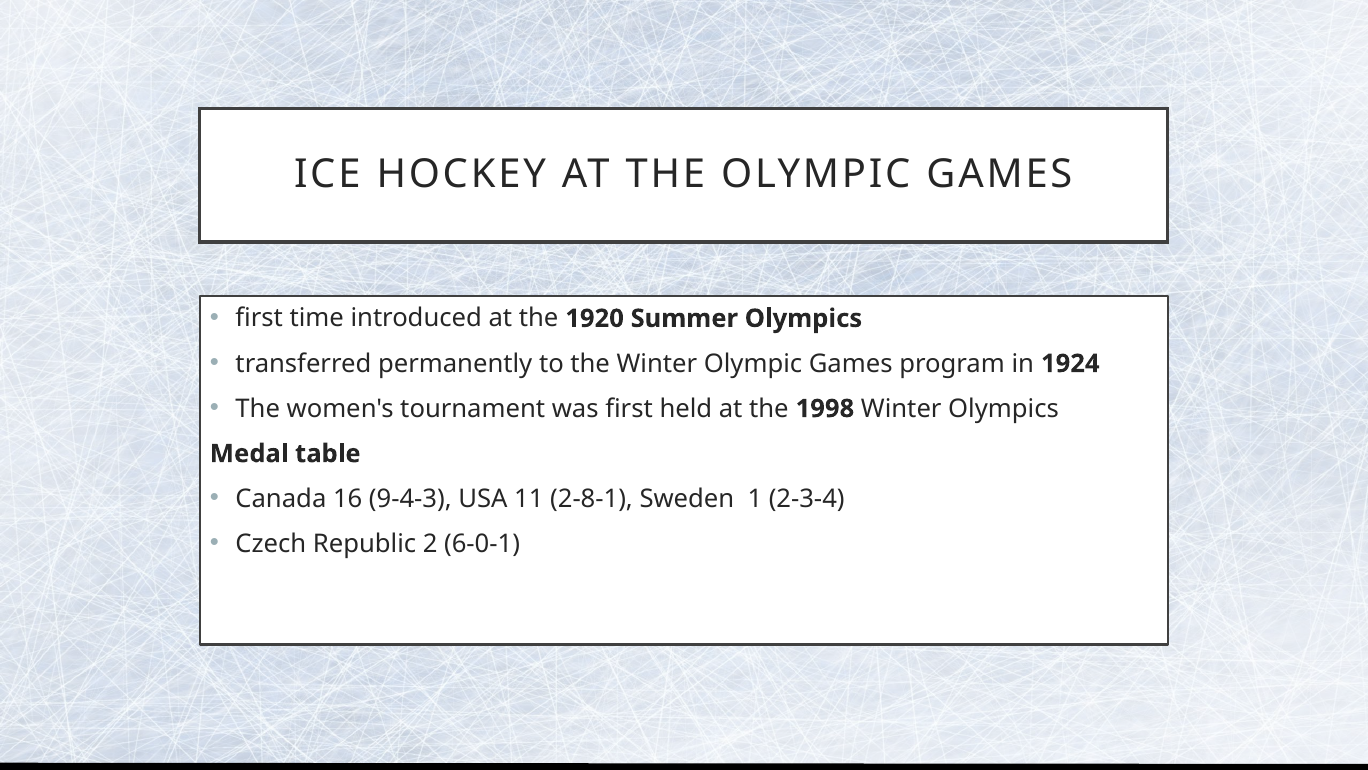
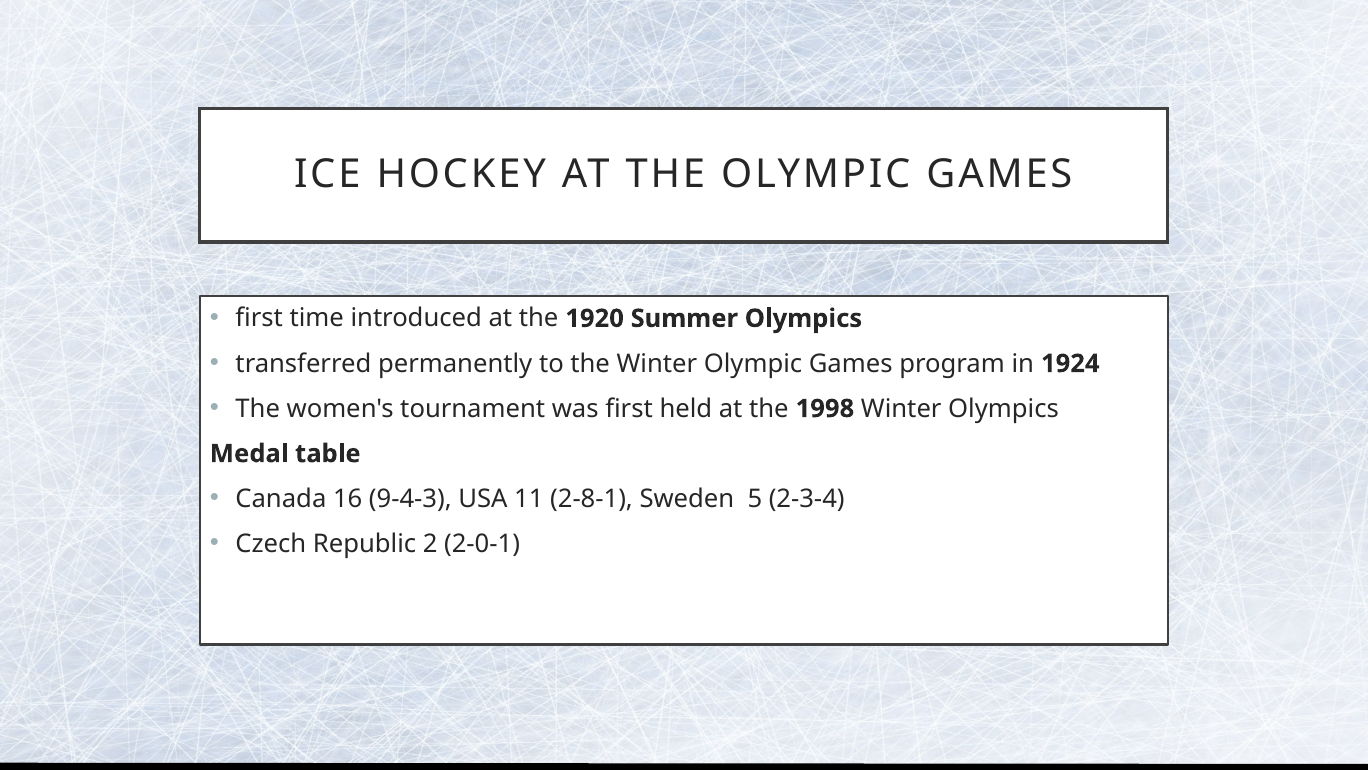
1: 1 -> 5 (755, 498)
6-0-1: 6-0-1 -> 2-0-1 (482, 544)
